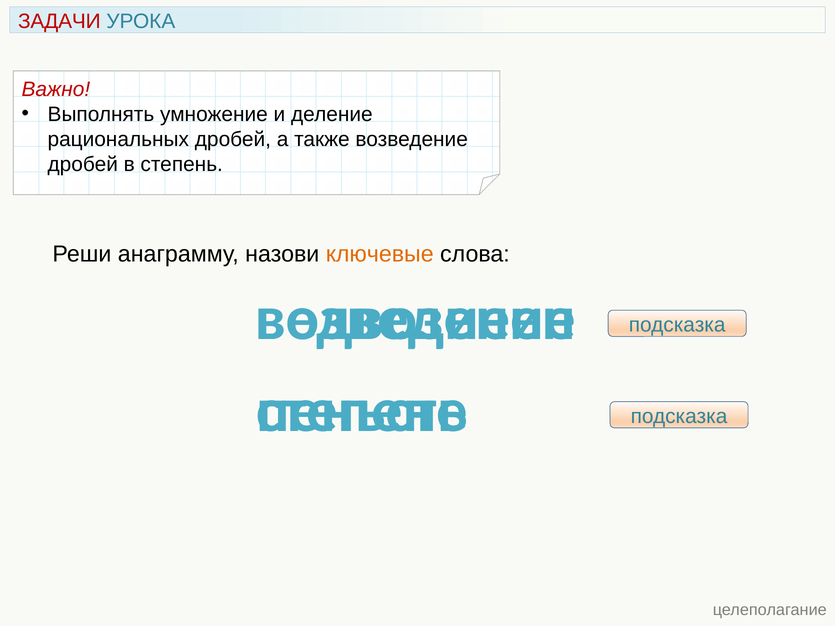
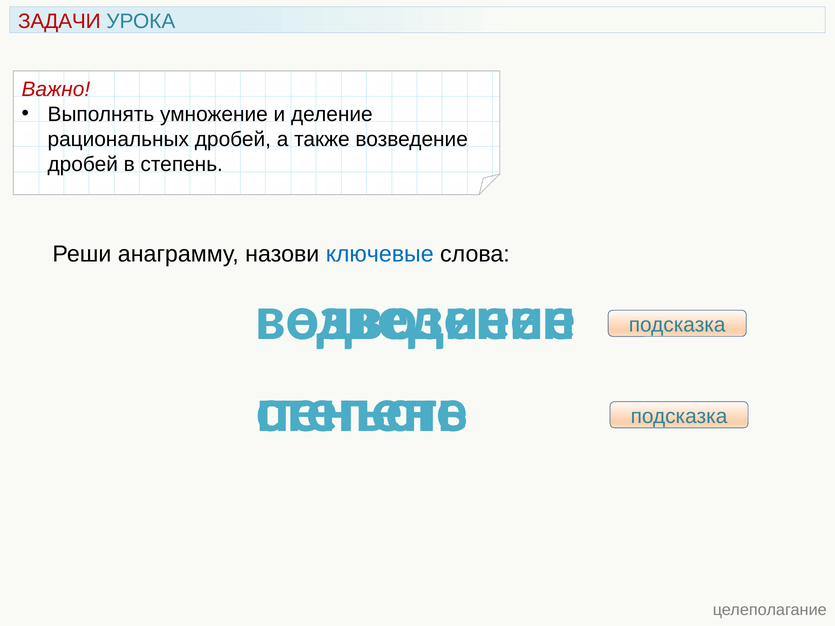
ключевые colour: orange -> blue (380, 254)
